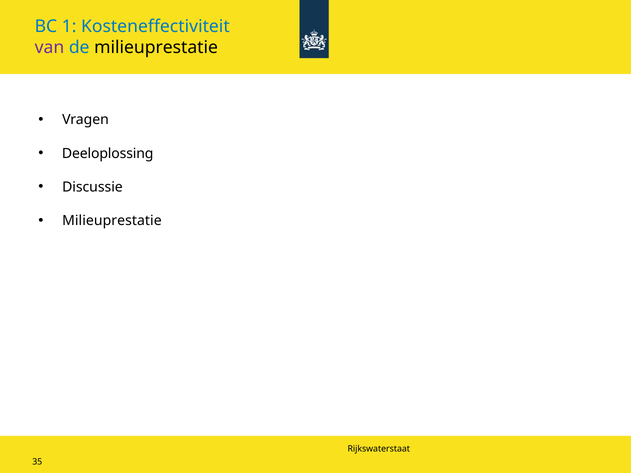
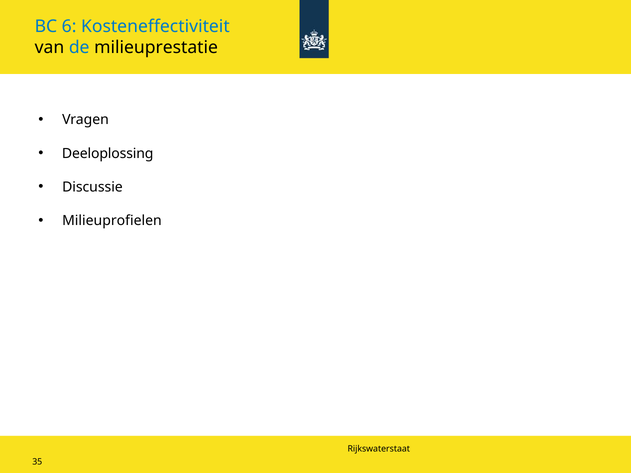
1: 1 -> 6 (69, 27)
van colour: purple -> black (49, 48)
Milieuprestatie: Milieuprestatie -> Milieuprofielen (112, 221)
